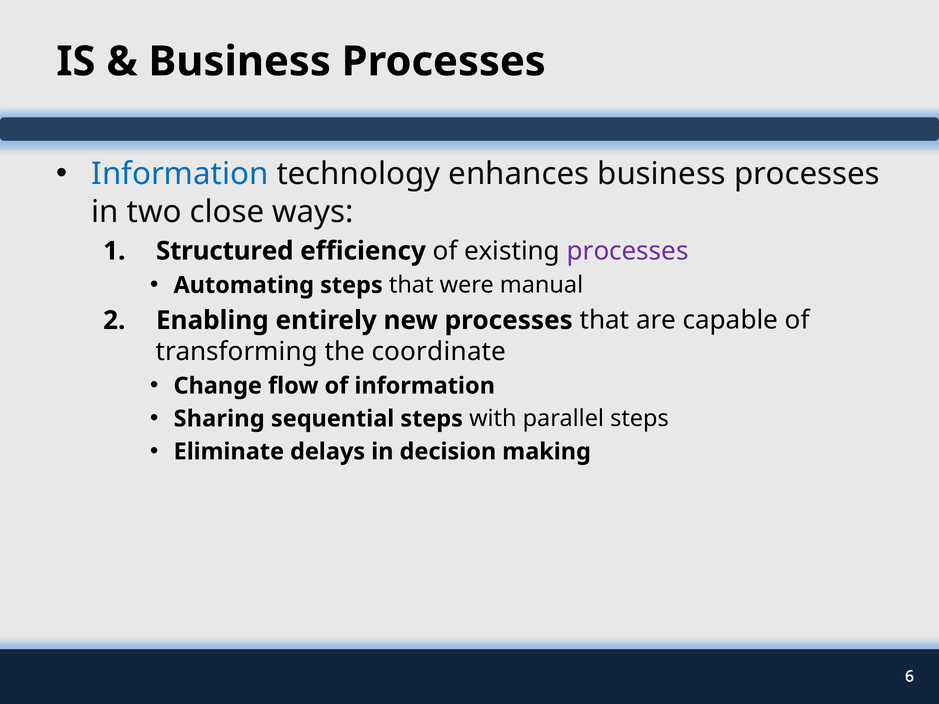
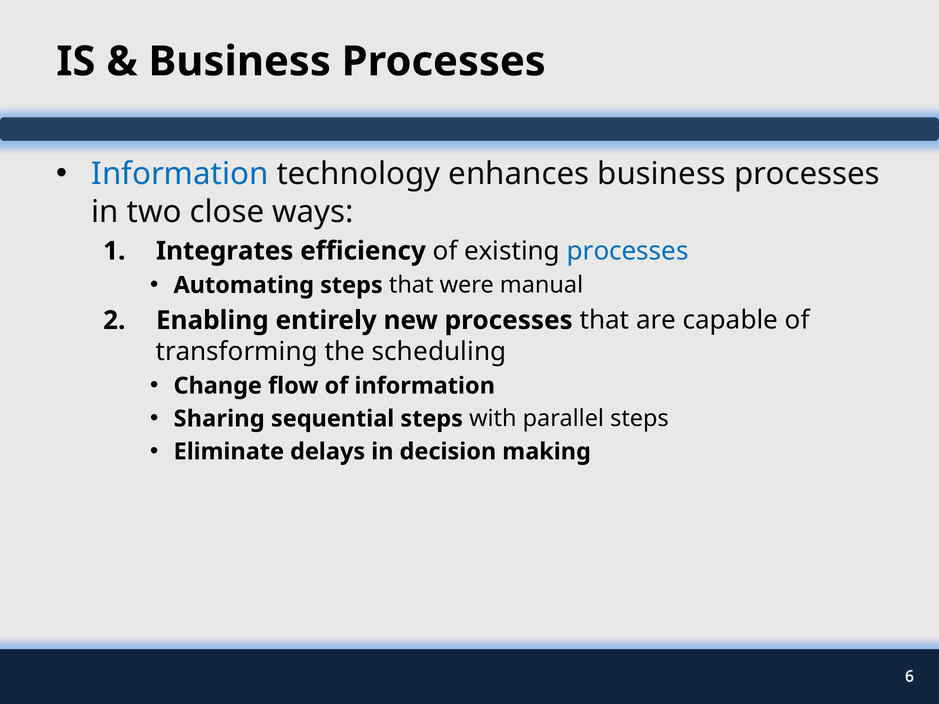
Structured: Structured -> Integrates (225, 251)
processes colour: purple -> blue (628, 251)
coordinate: coordinate -> scheduling (439, 352)
